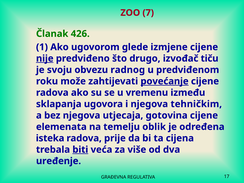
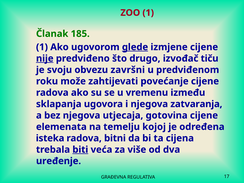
ZOO 7: 7 -> 1 (148, 13)
426: 426 -> 185 (80, 34)
glede underline: none -> present (135, 47)
radnog: radnog -> završni (128, 70)
povećanje underline: present -> none (165, 81)
tehničkim: tehničkim -> zatvaranja (196, 104)
oblik: oblik -> kojoj (154, 127)
prije: prije -> bitni (115, 138)
